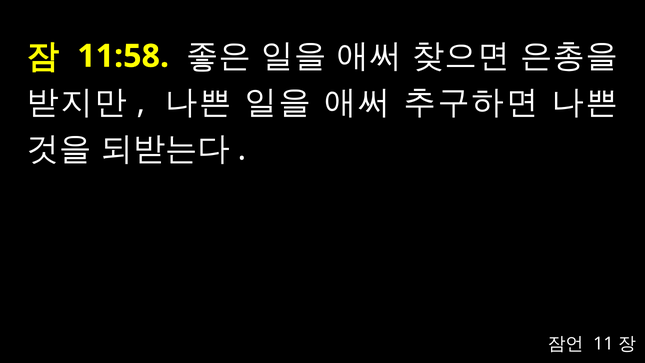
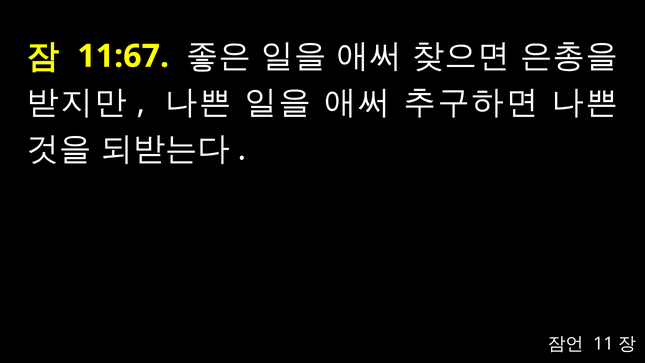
11:58: 11:58 -> 11:67 (123, 56)
